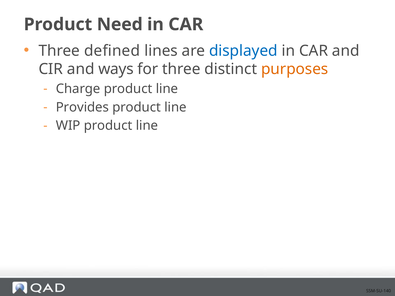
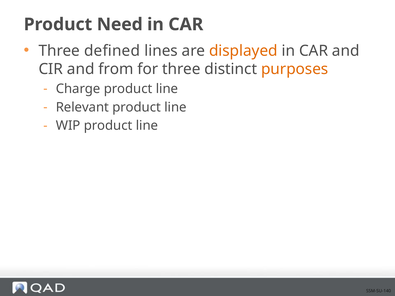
displayed colour: blue -> orange (243, 51)
ways: ways -> from (116, 69)
Provides: Provides -> Relevant (82, 107)
